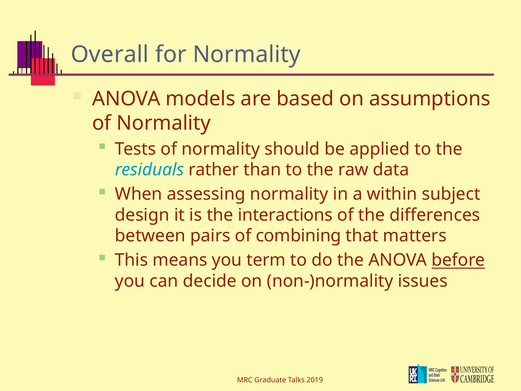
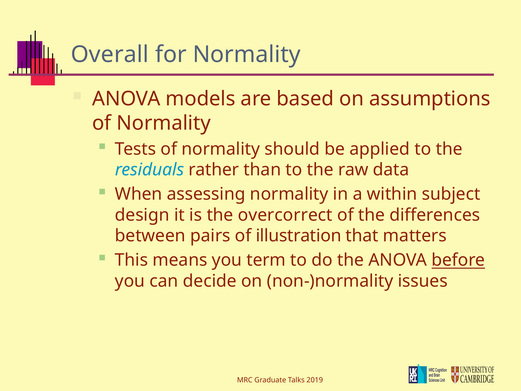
interactions: interactions -> overcorrect (285, 215)
combining: combining -> illustration (299, 236)
